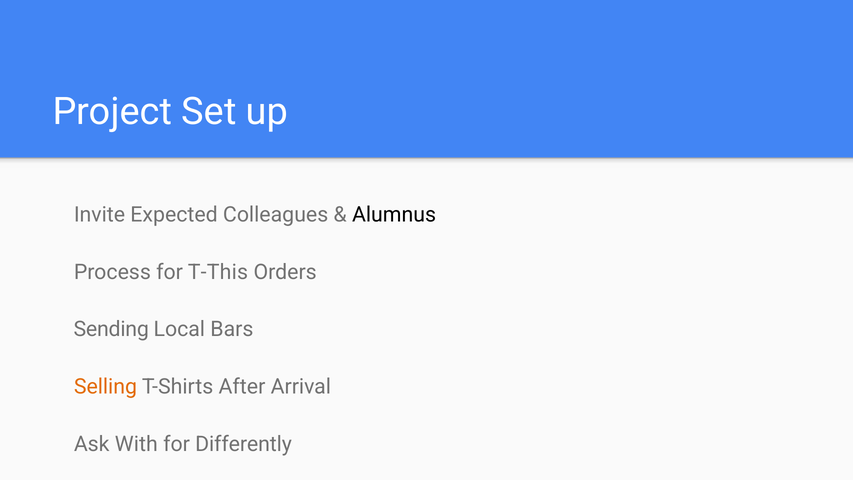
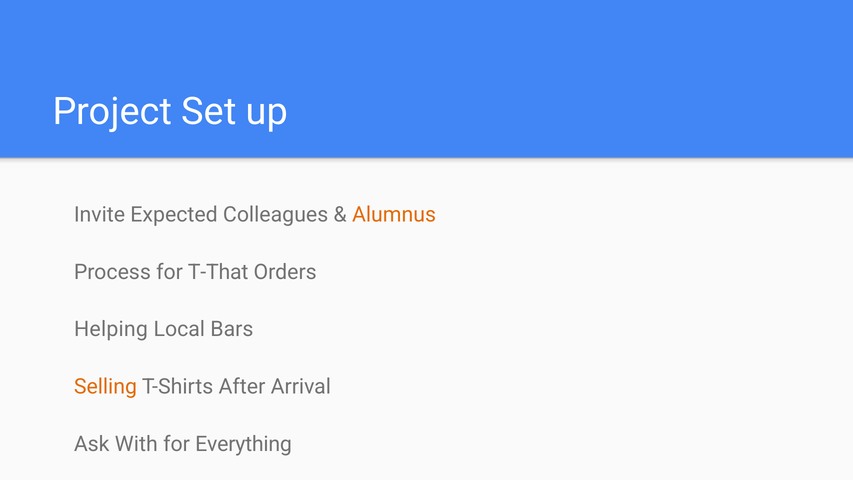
Alumnus colour: black -> orange (394, 215)
T-This: T-This -> T-That (218, 272)
Sending: Sending -> Helping (111, 329)
Differently: Differently -> Everything (244, 444)
